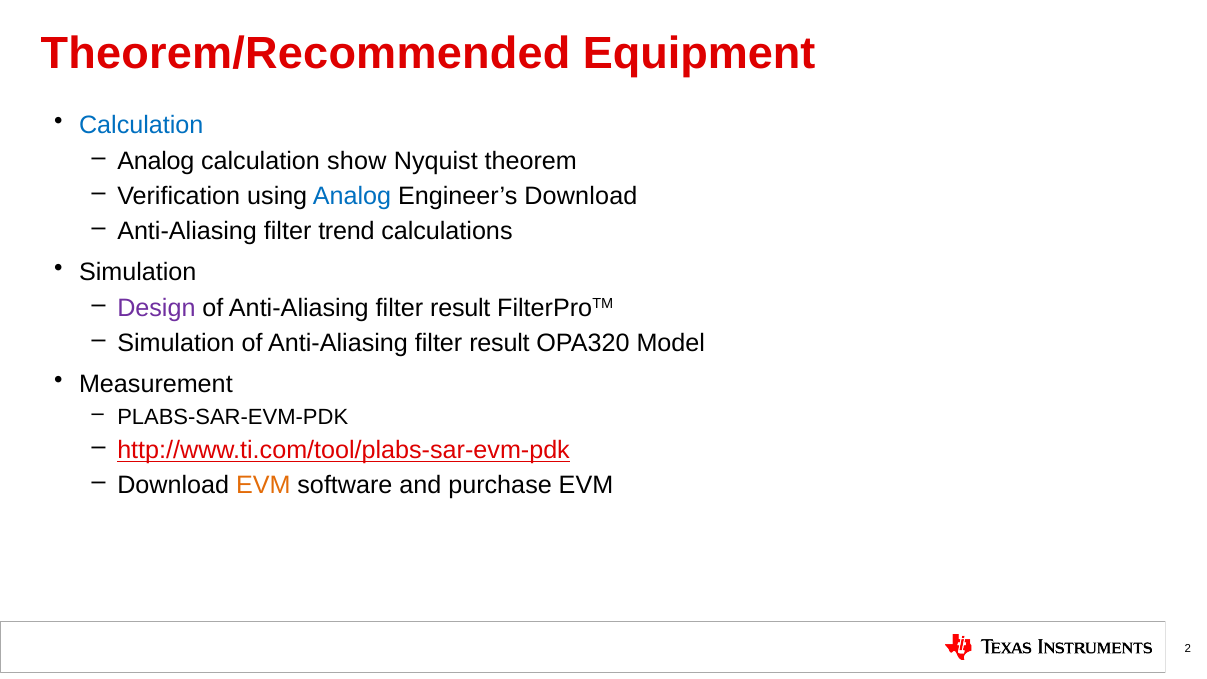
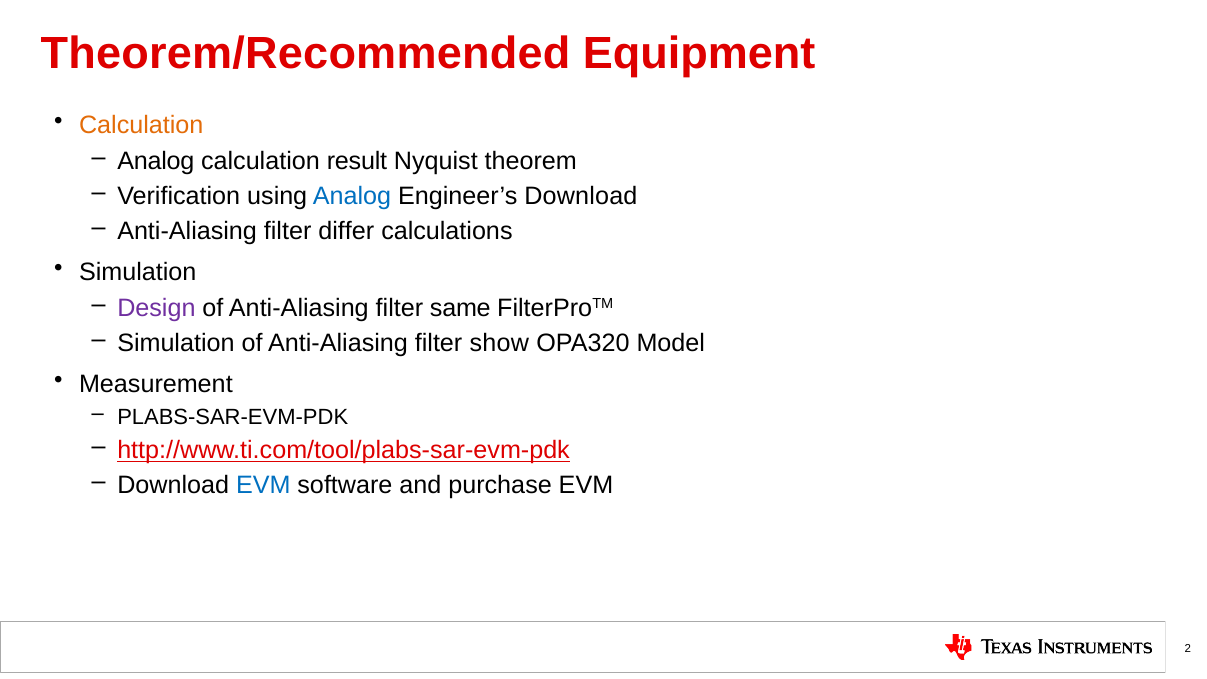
Calculation colour: blue -> orange (141, 126)
show: show -> result (357, 161)
trend: trend -> differ (346, 231)
result: result -> same (460, 308)
result: result -> show (499, 343)
EVM colour: orange -> blue (263, 486)
